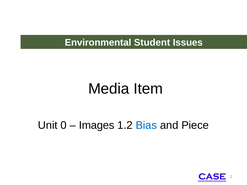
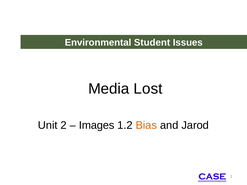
Item: Item -> Lost (148, 89)
Unit 0: 0 -> 2 (64, 125)
Bias colour: blue -> orange (146, 125)
Piece: Piece -> Jarod (195, 125)
